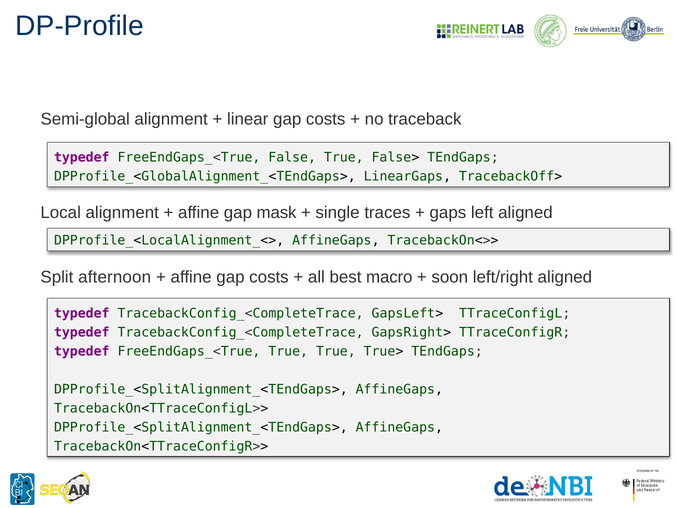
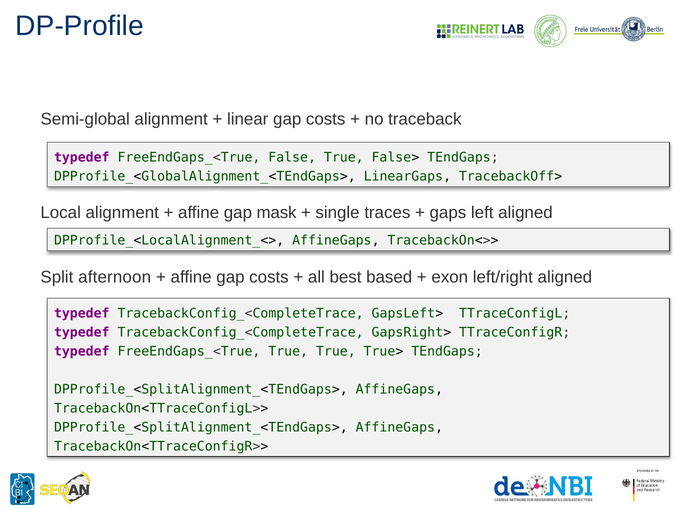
macro: macro -> based (389, 277)
soon: soon -> exon (450, 277)
